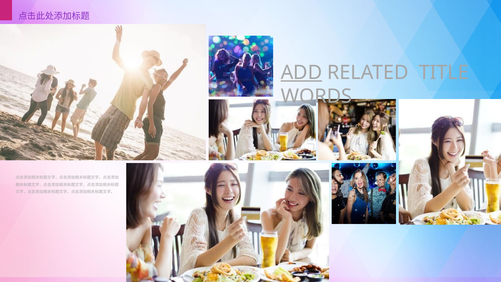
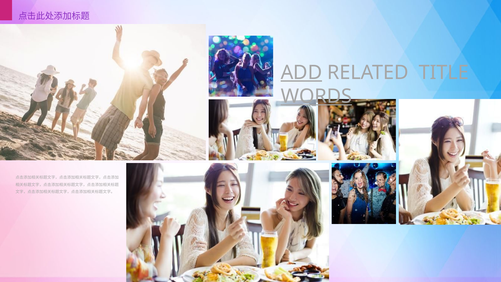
WORDS underline: none -> present (316, 96)
